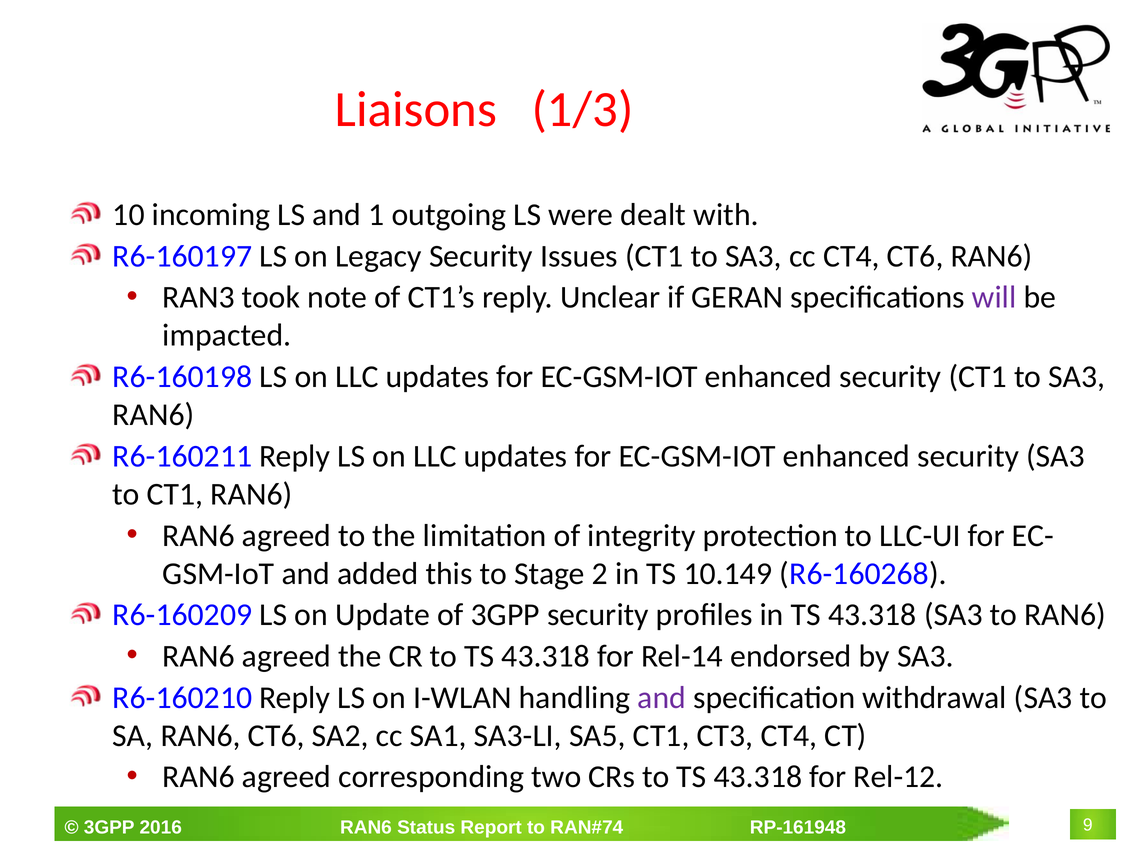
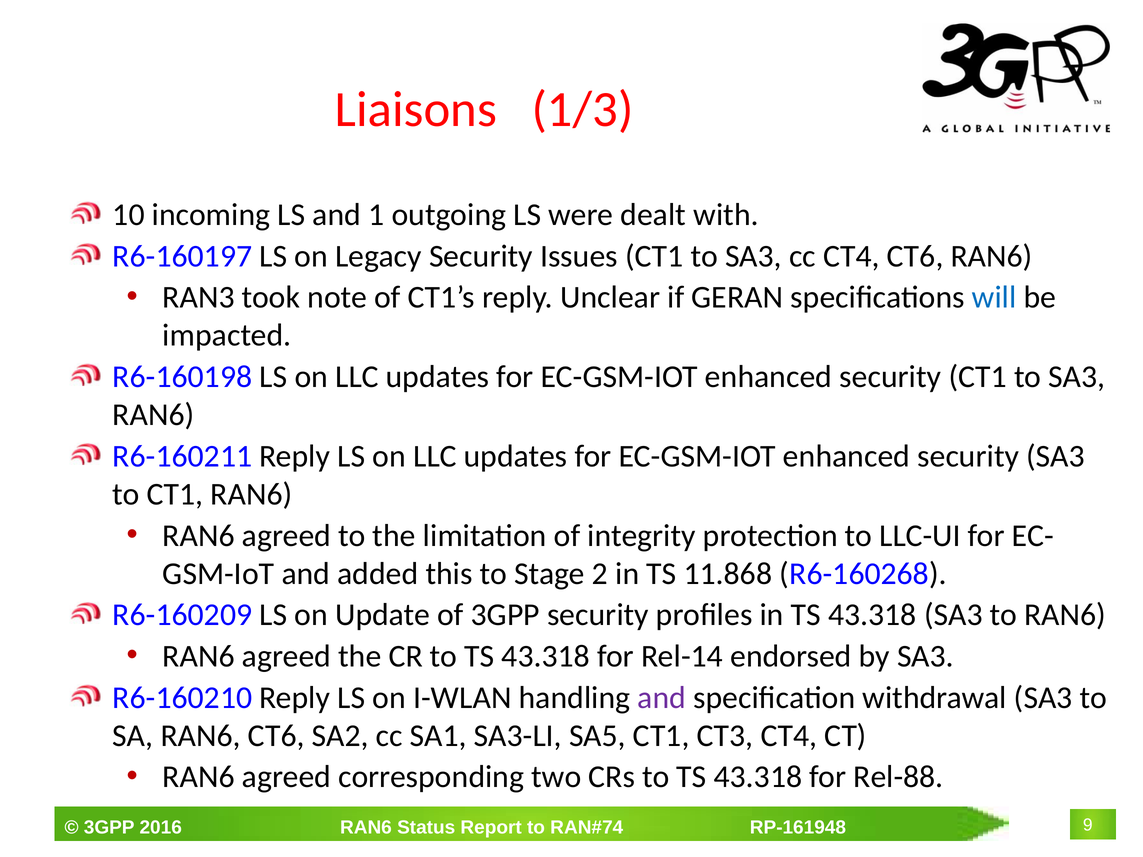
will colour: purple -> blue (994, 297)
10.149: 10.149 -> 11.868 (728, 574)
Rel-12: Rel-12 -> Rel-88 (898, 777)
